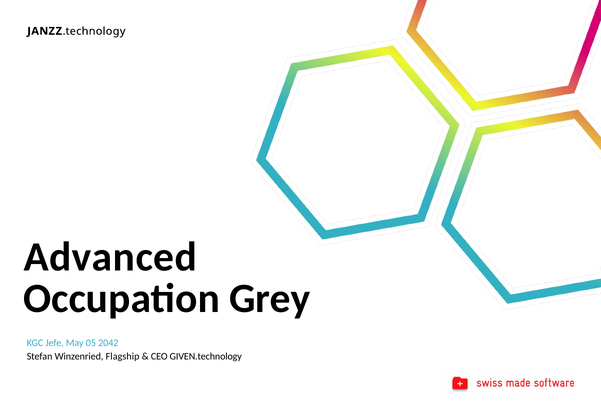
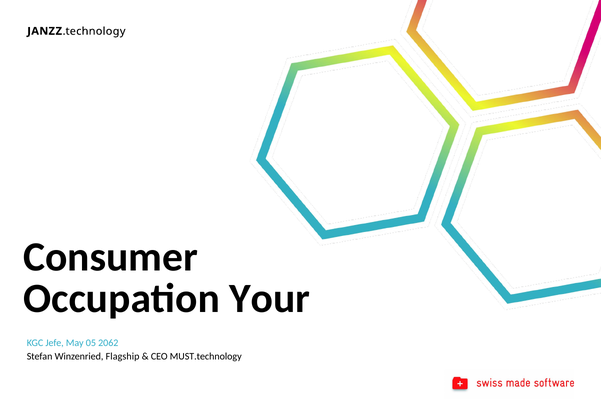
Advanced: Advanced -> Consumer (110, 257)
Grey: Grey -> Your (270, 298)
2042: 2042 -> 2062 (108, 343)
GIVEN.technology: GIVEN.technology -> MUST.technology (206, 357)
